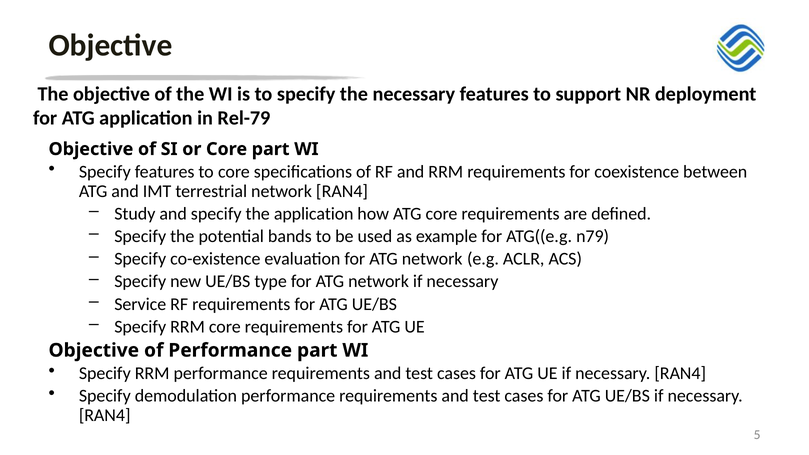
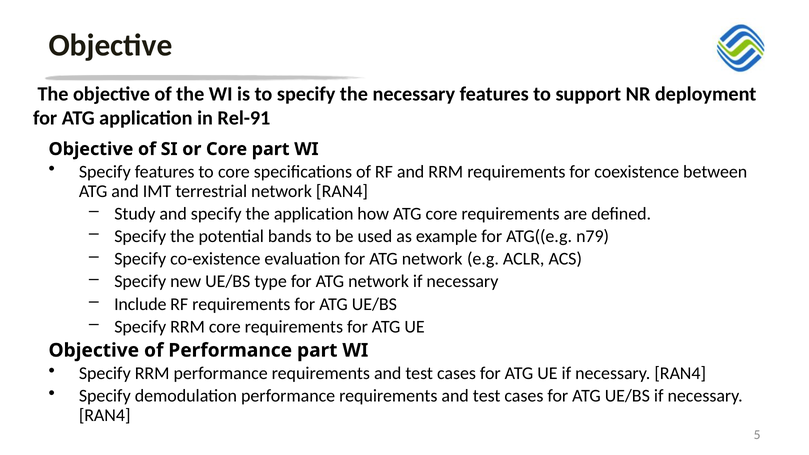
Rel-79: Rel-79 -> Rel-91 (244, 118)
Service: Service -> Include (140, 304)
